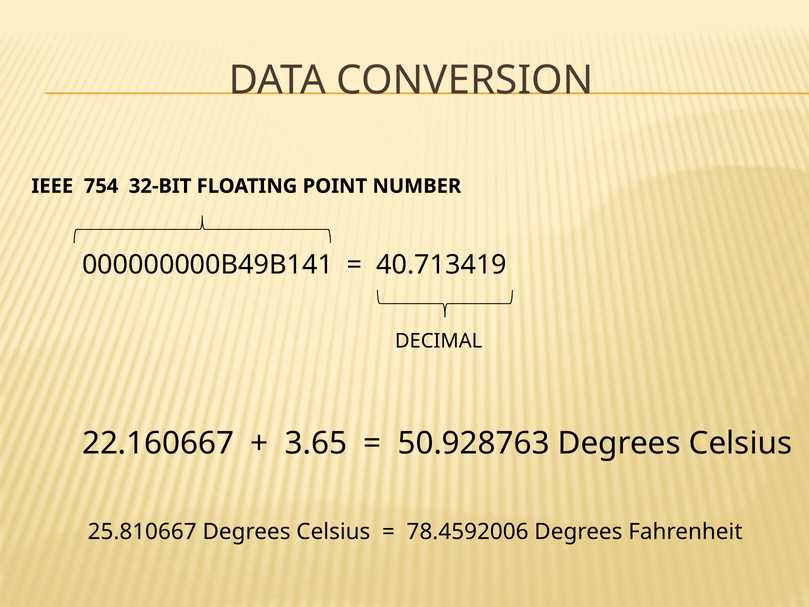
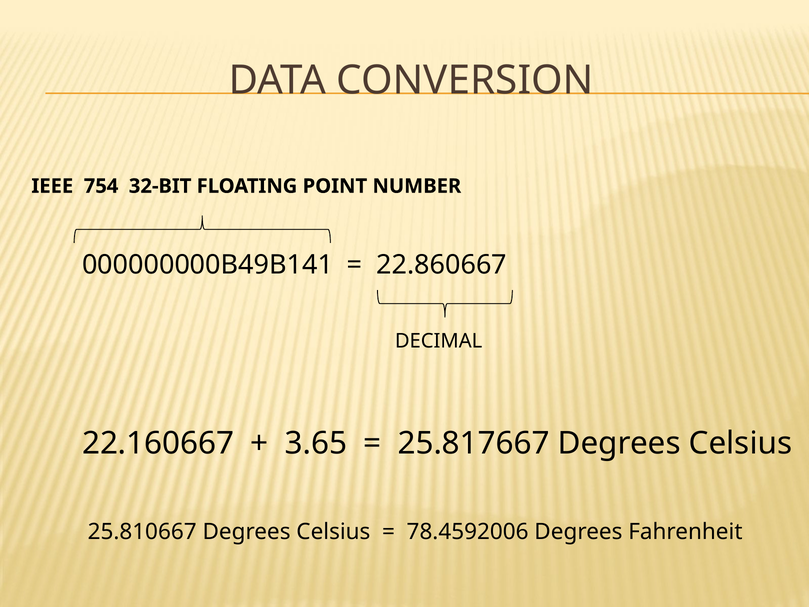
40.713419: 40.713419 -> 22.860667 (442, 265)
50.928763: 50.928763 -> 25.817667 (474, 443)
